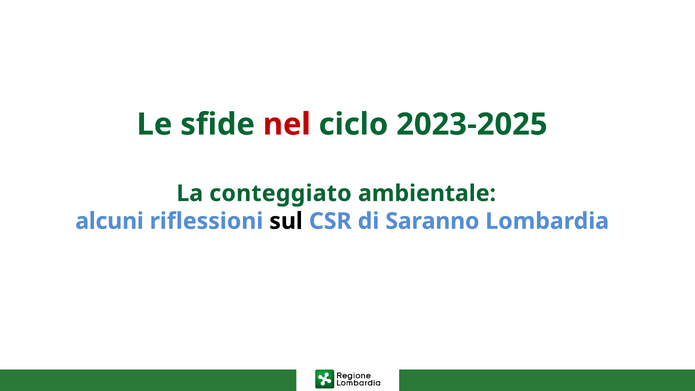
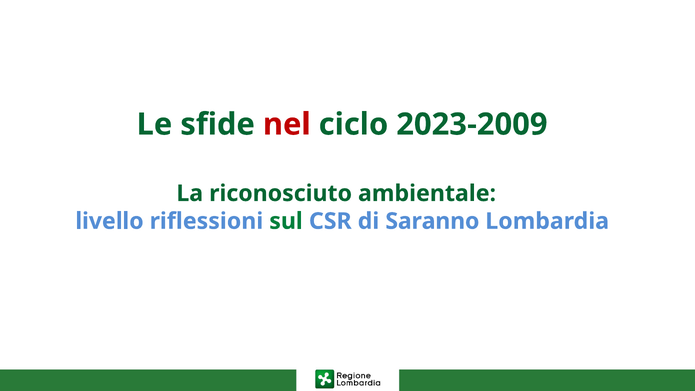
2023-2025: 2023-2025 -> 2023-2009 (472, 124)
conteggiato: conteggiato -> riconosciuto (281, 193)
alcuni: alcuni -> livello (109, 221)
sul colour: black -> green (286, 221)
